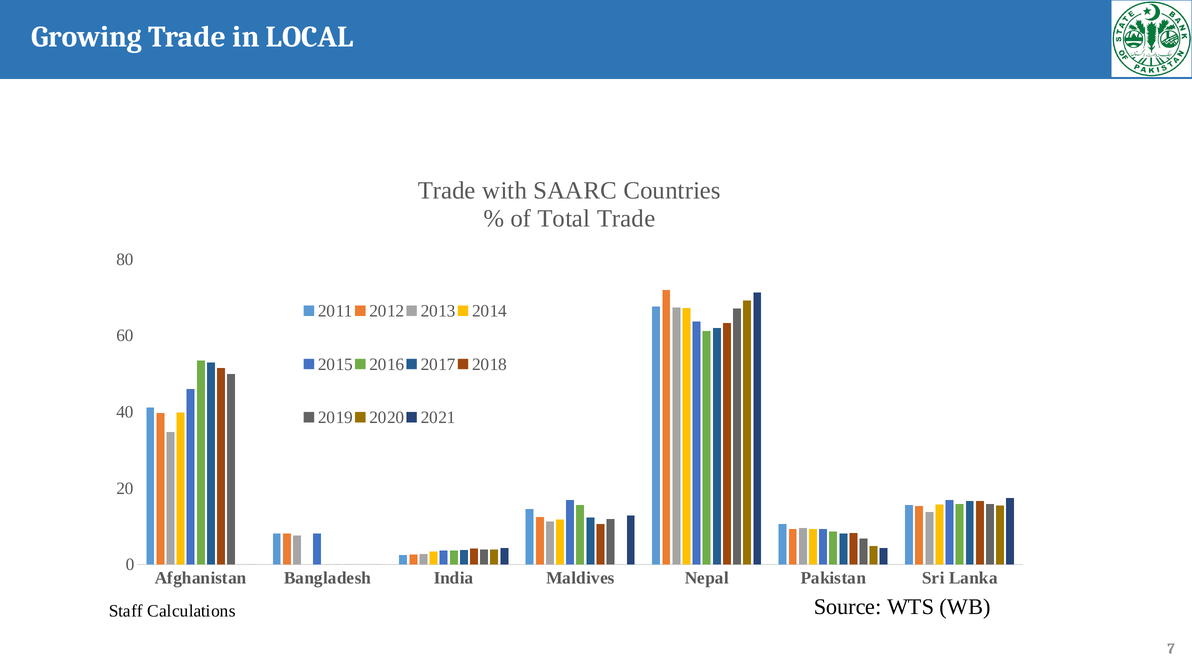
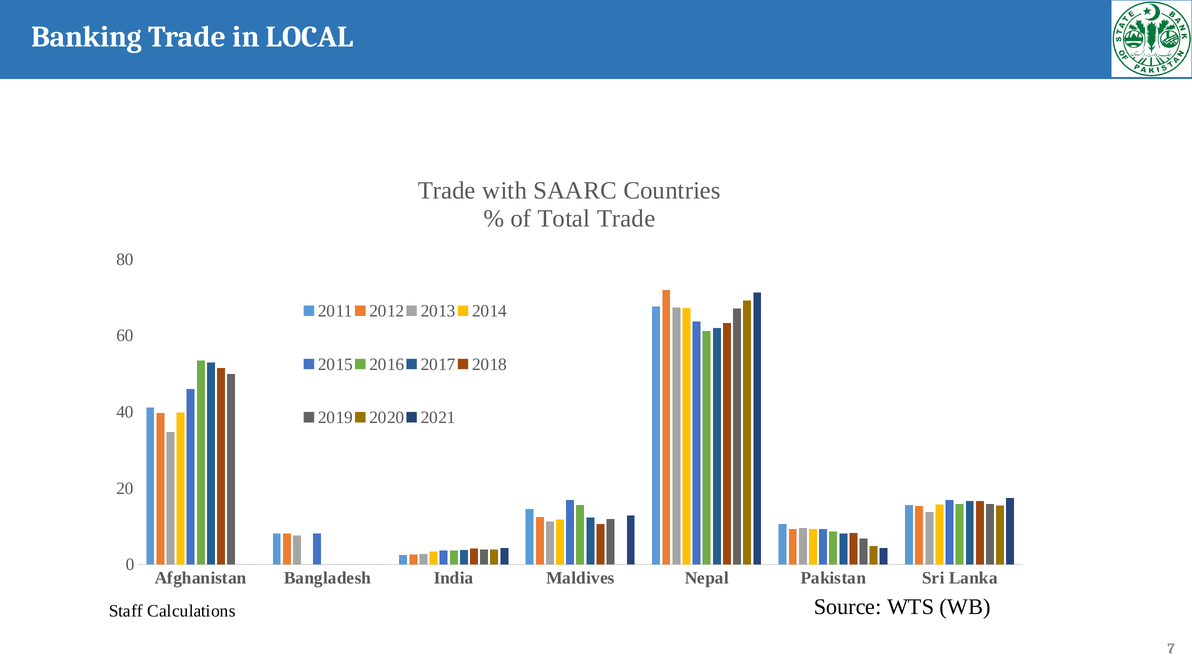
Growing: Growing -> Banking (87, 37)
